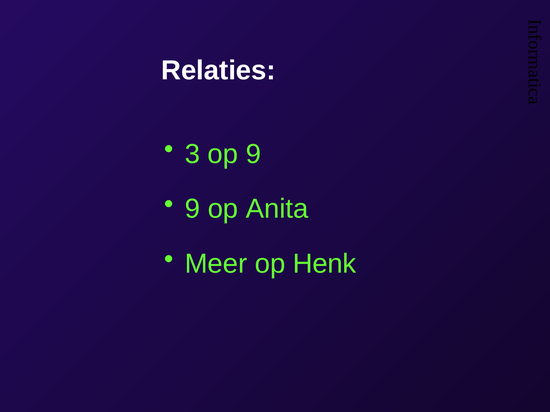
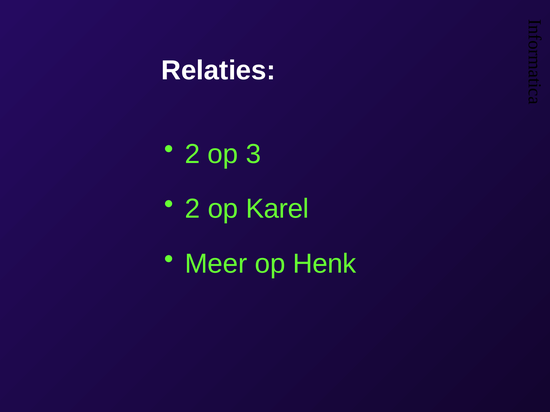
3: 3 -> 2 (192, 154)
op 9: 9 -> 3 (253, 154)
9: 9 -> 2 (192, 209)
Anita: Anita -> Karel (277, 209)
